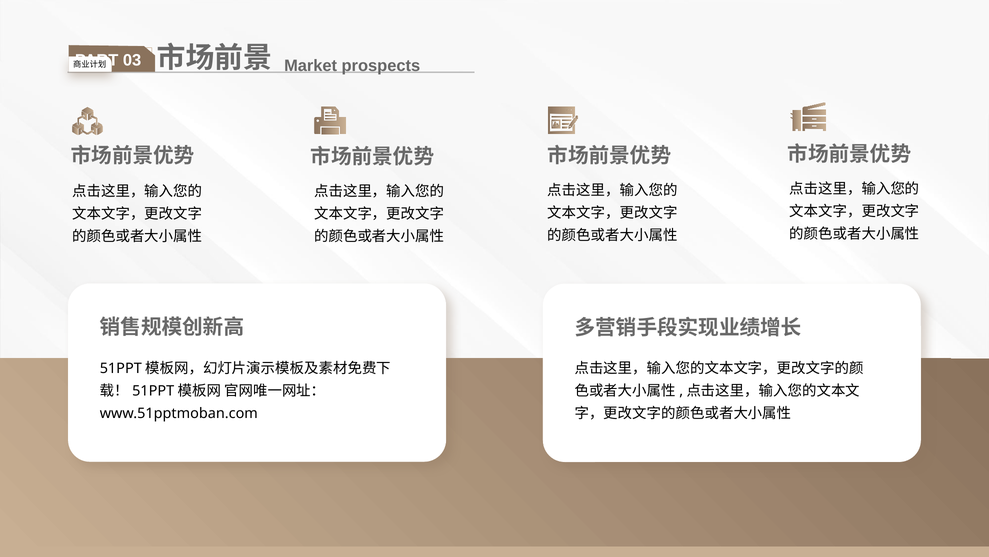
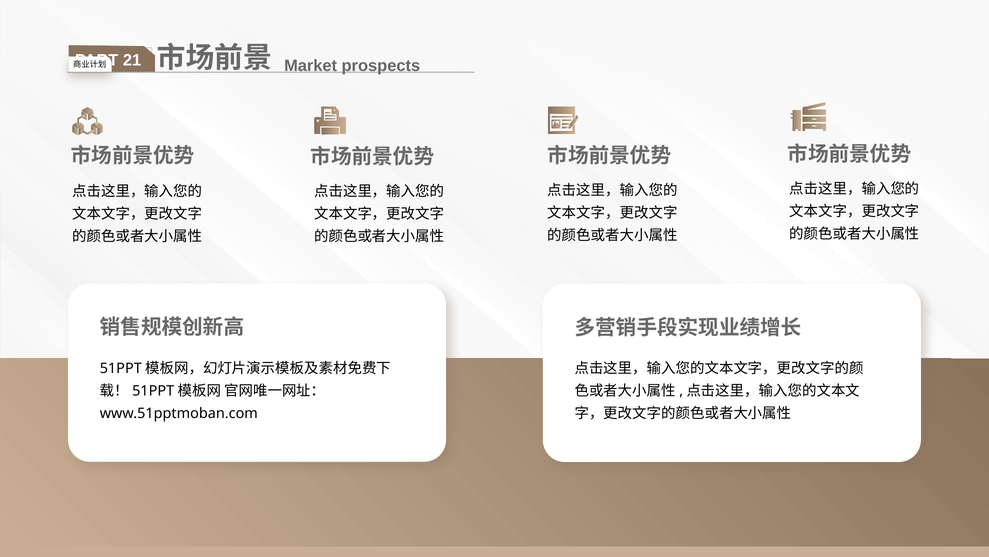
03: 03 -> 21 (132, 60)
